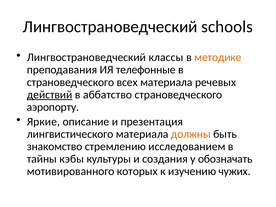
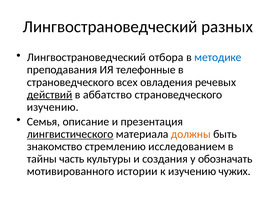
schools: schools -> разных (227, 27)
классы: классы -> отбора (166, 57)
методике colour: orange -> blue (218, 57)
всех материала: материала -> овладения (166, 82)
аэропорту: аэропорту -> изучению (53, 107)
Яркие: Яркие -> Семья (43, 122)
лингвистического underline: none -> present (70, 134)
кэбы: кэбы -> часть (72, 159)
которых: которых -> истории (137, 171)
